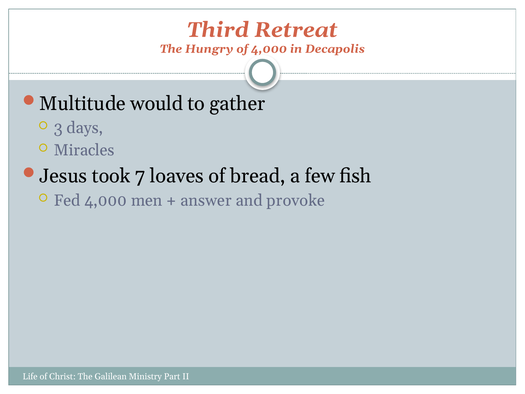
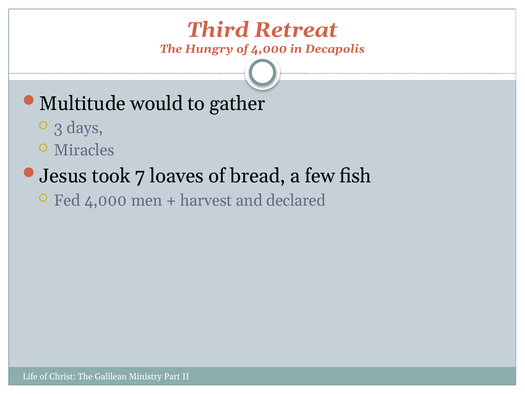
answer: answer -> harvest (206, 200)
provoke: provoke -> declared (296, 200)
